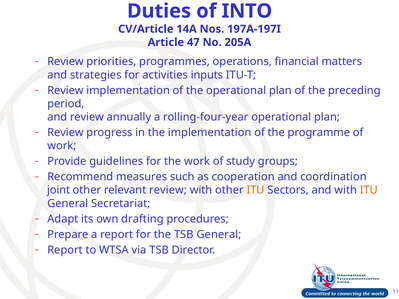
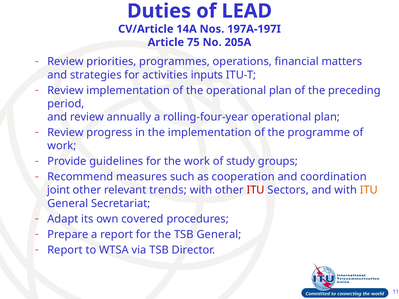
INTO: INTO -> LEAD (247, 11)
47: 47 -> 75 (193, 42)
relevant review: review -> trends (168, 190)
ITU colour: orange -> red (256, 190)
drafting: drafting -> covered (142, 219)
